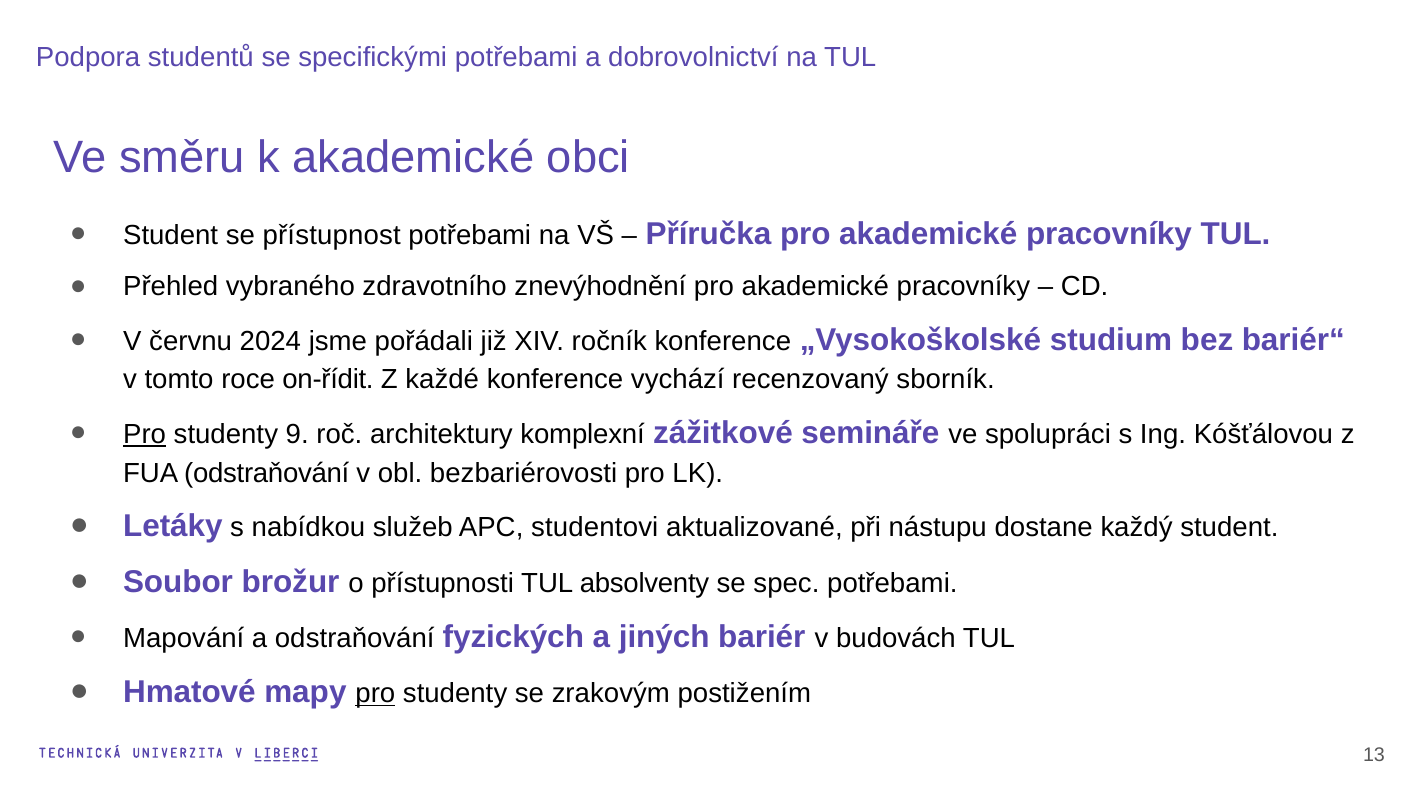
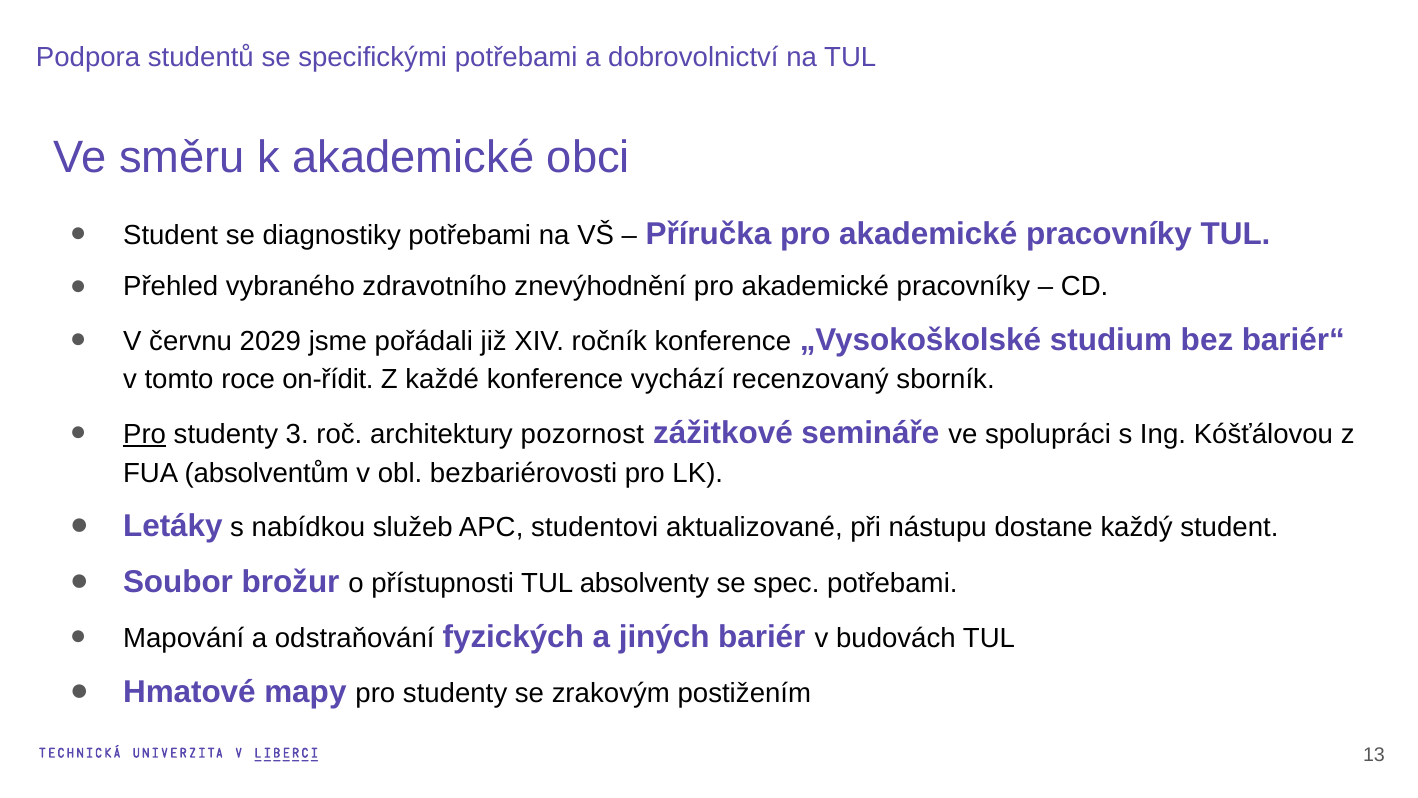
přístupnost: přístupnost -> diagnostiky (332, 236)
2024: 2024 -> 2029 (270, 341)
9: 9 -> 3 (297, 434)
komplexní: komplexní -> pozornost (582, 434)
FUA odstraňování: odstraňování -> absolventům (267, 473)
pro underline: present -> none (375, 693)
